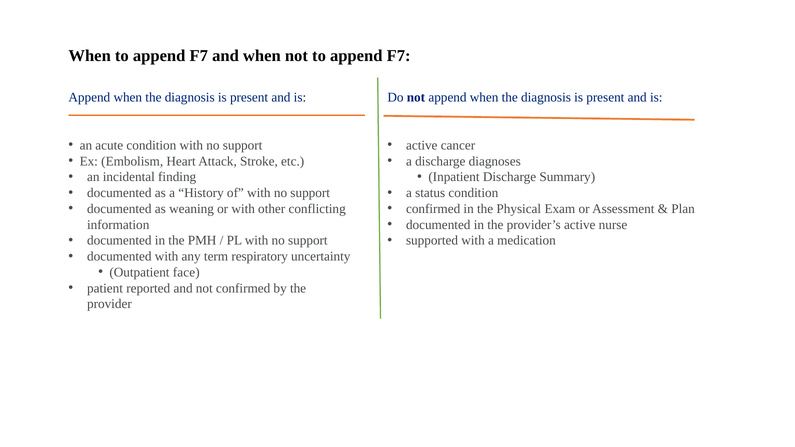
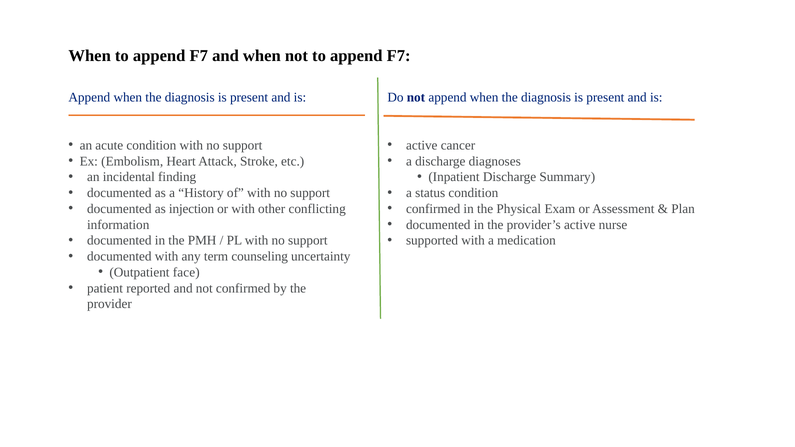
weaning: weaning -> injection (192, 209)
respiratory: respiratory -> counseling (260, 257)
